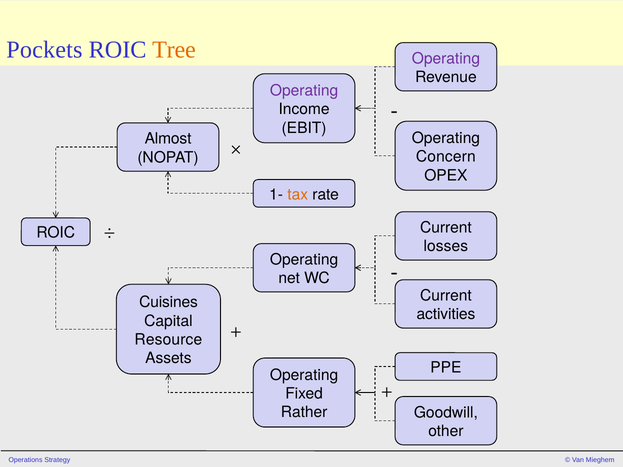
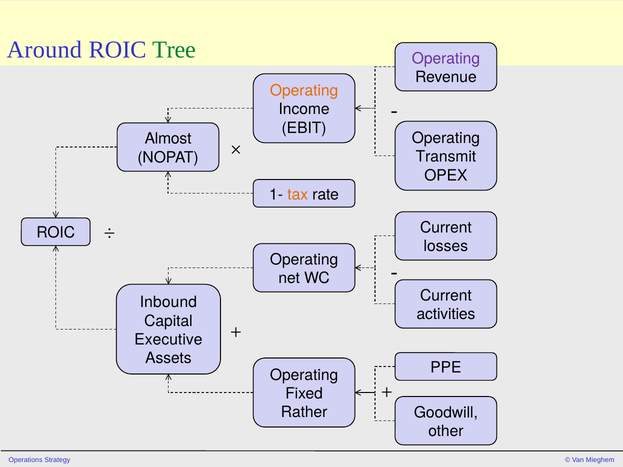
Pockets: Pockets -> Around (44, 50)
Tree colour: orange -> green (174, 50)
Operating colour: purple -> orange (304, 91)
Concern: Concern -> Transmit (446, 157)
Cuisines: Cuisines -> Inbound (168, 302)
Resource: Resource -> Executive (168, 340)
